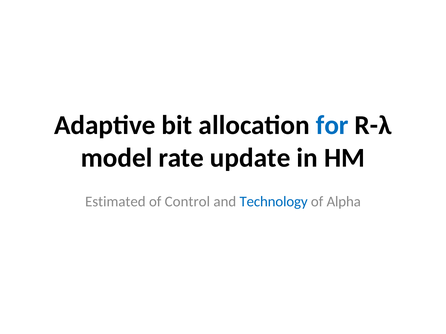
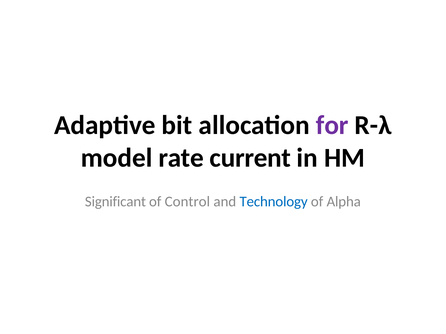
for colour: blue -> purple (332, 125)
update: update -> current (250, 158)
Estimated: Estimated -> Significant (115, 202)
